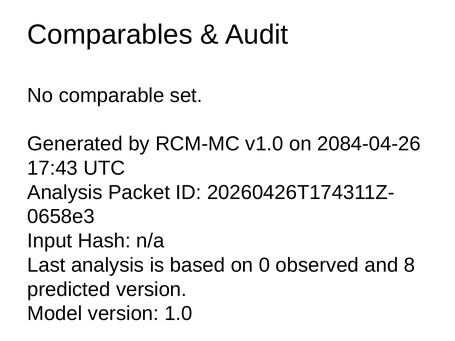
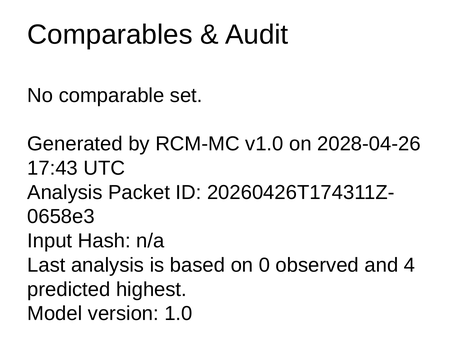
2084-04-26: 2084-04-26 -> 2028-04-26 (369, 144)
8: 8 -> 4 (410, 265)
predicted version: version -> highest (151, 290)
